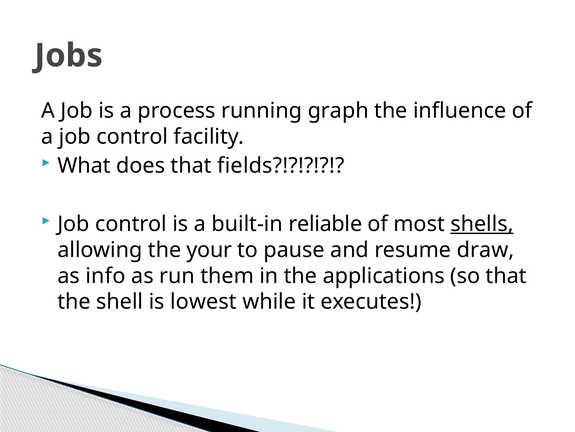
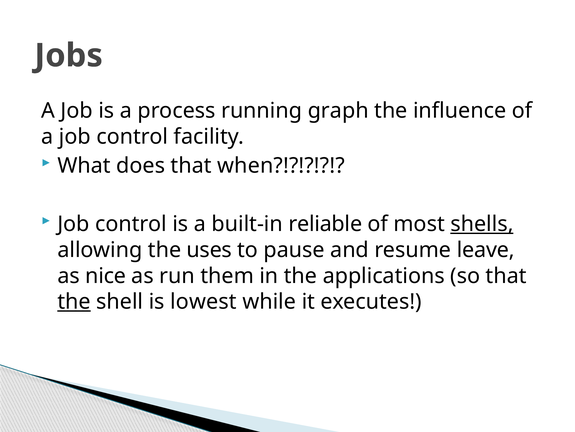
fields: fields -> when (281, 165)
your: your -> uses (209, 250)
draw: draw -> leave (486, 250)
info: info -> nice (106, 275)
the underline: none -> present (74, 301)
